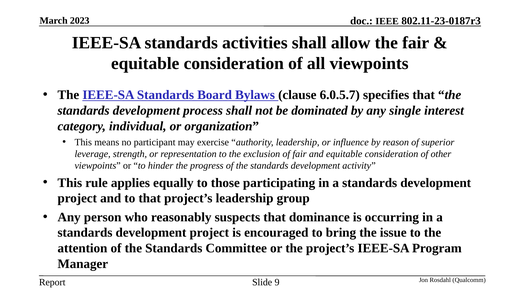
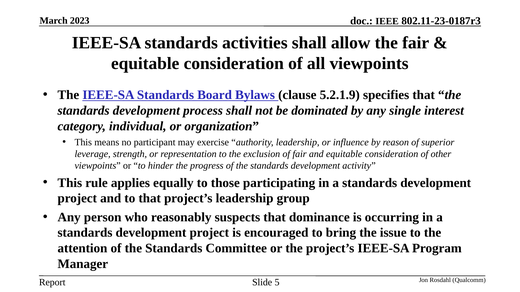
6.0.5.7: 6.0.5.7 -> 5.2.1.9 (340, 95)
9: 9 -> 5 (277, 283)
